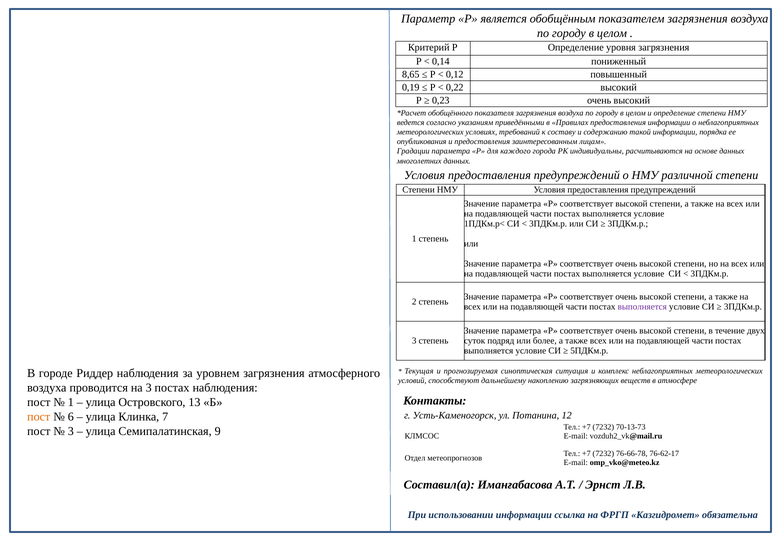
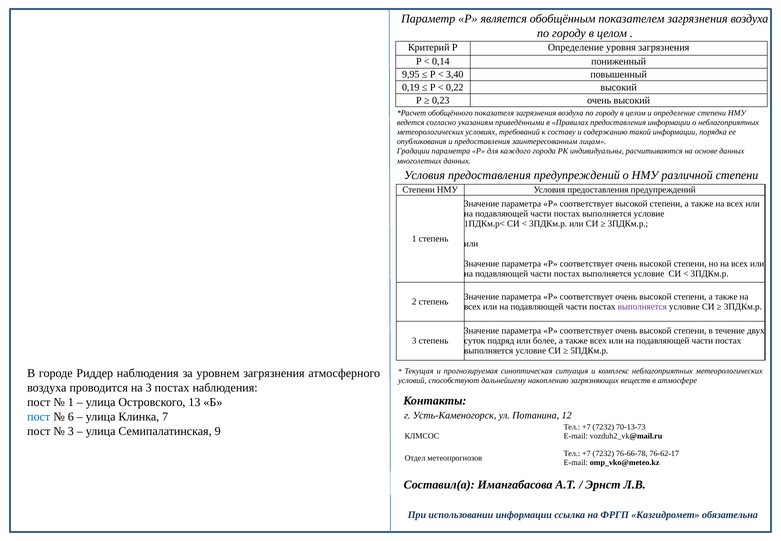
8,65: 8,65 -> 9,95 (411, 74)
0,12: 0,12 -> 3,40 (455, 74)
пост colour: orange -> blue (39, 416)
